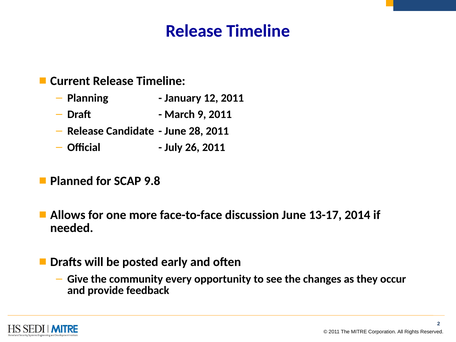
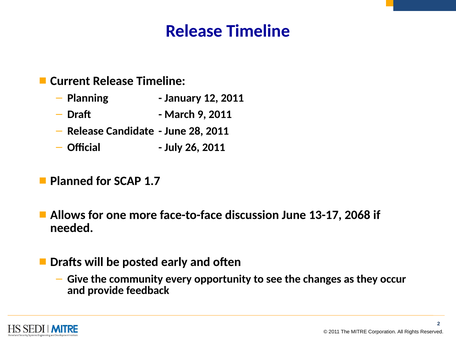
9.8: 9.8 -> 1.7 (152, 181)
2014: 2014 -> 2068 (357, 215)
